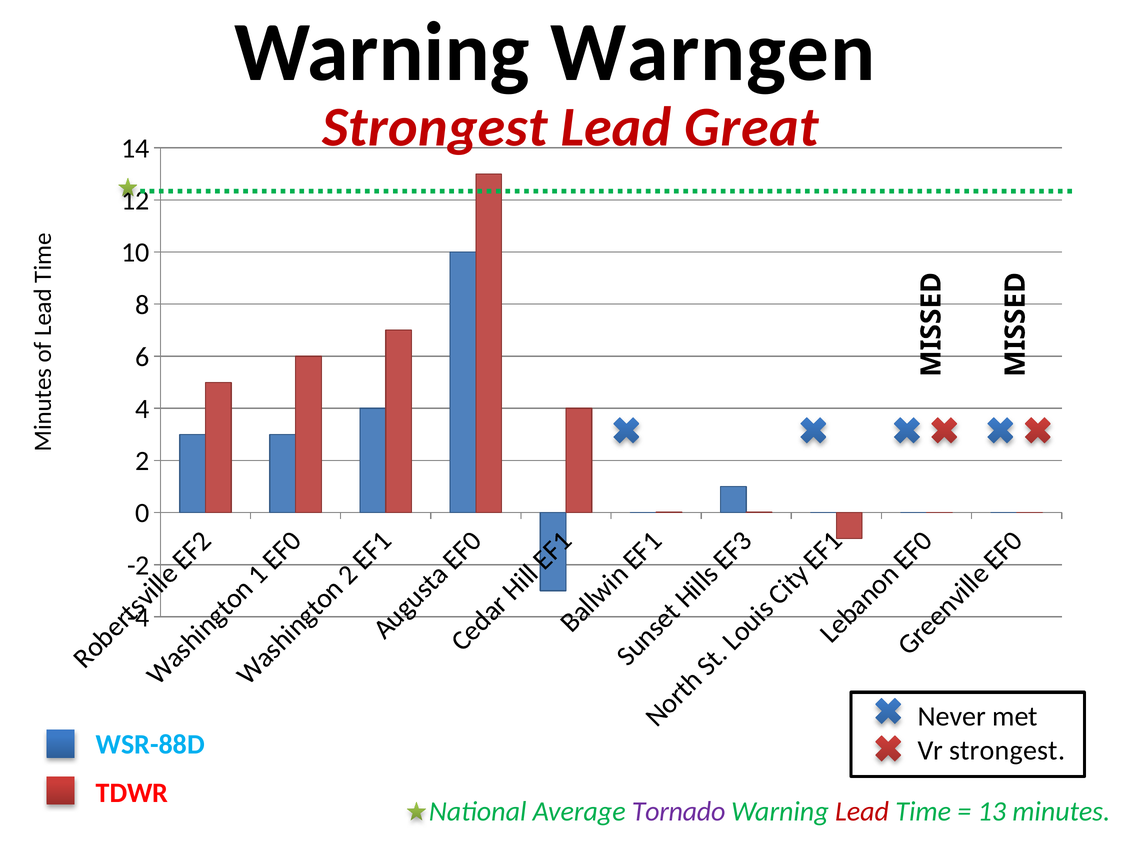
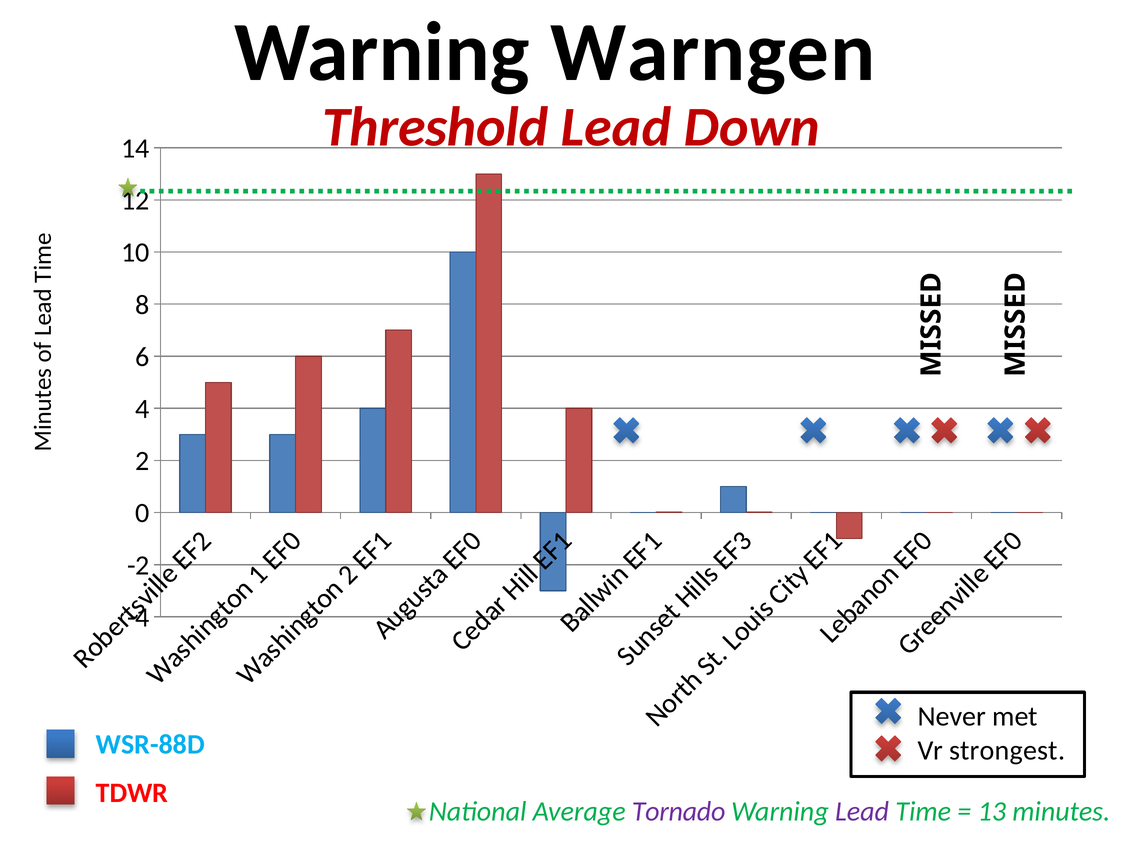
Strongest: Strongest -> Threshold (435, 127)
Great: Great -> Down (752, 127)
Lead colour: red -> purple (862, 811)
